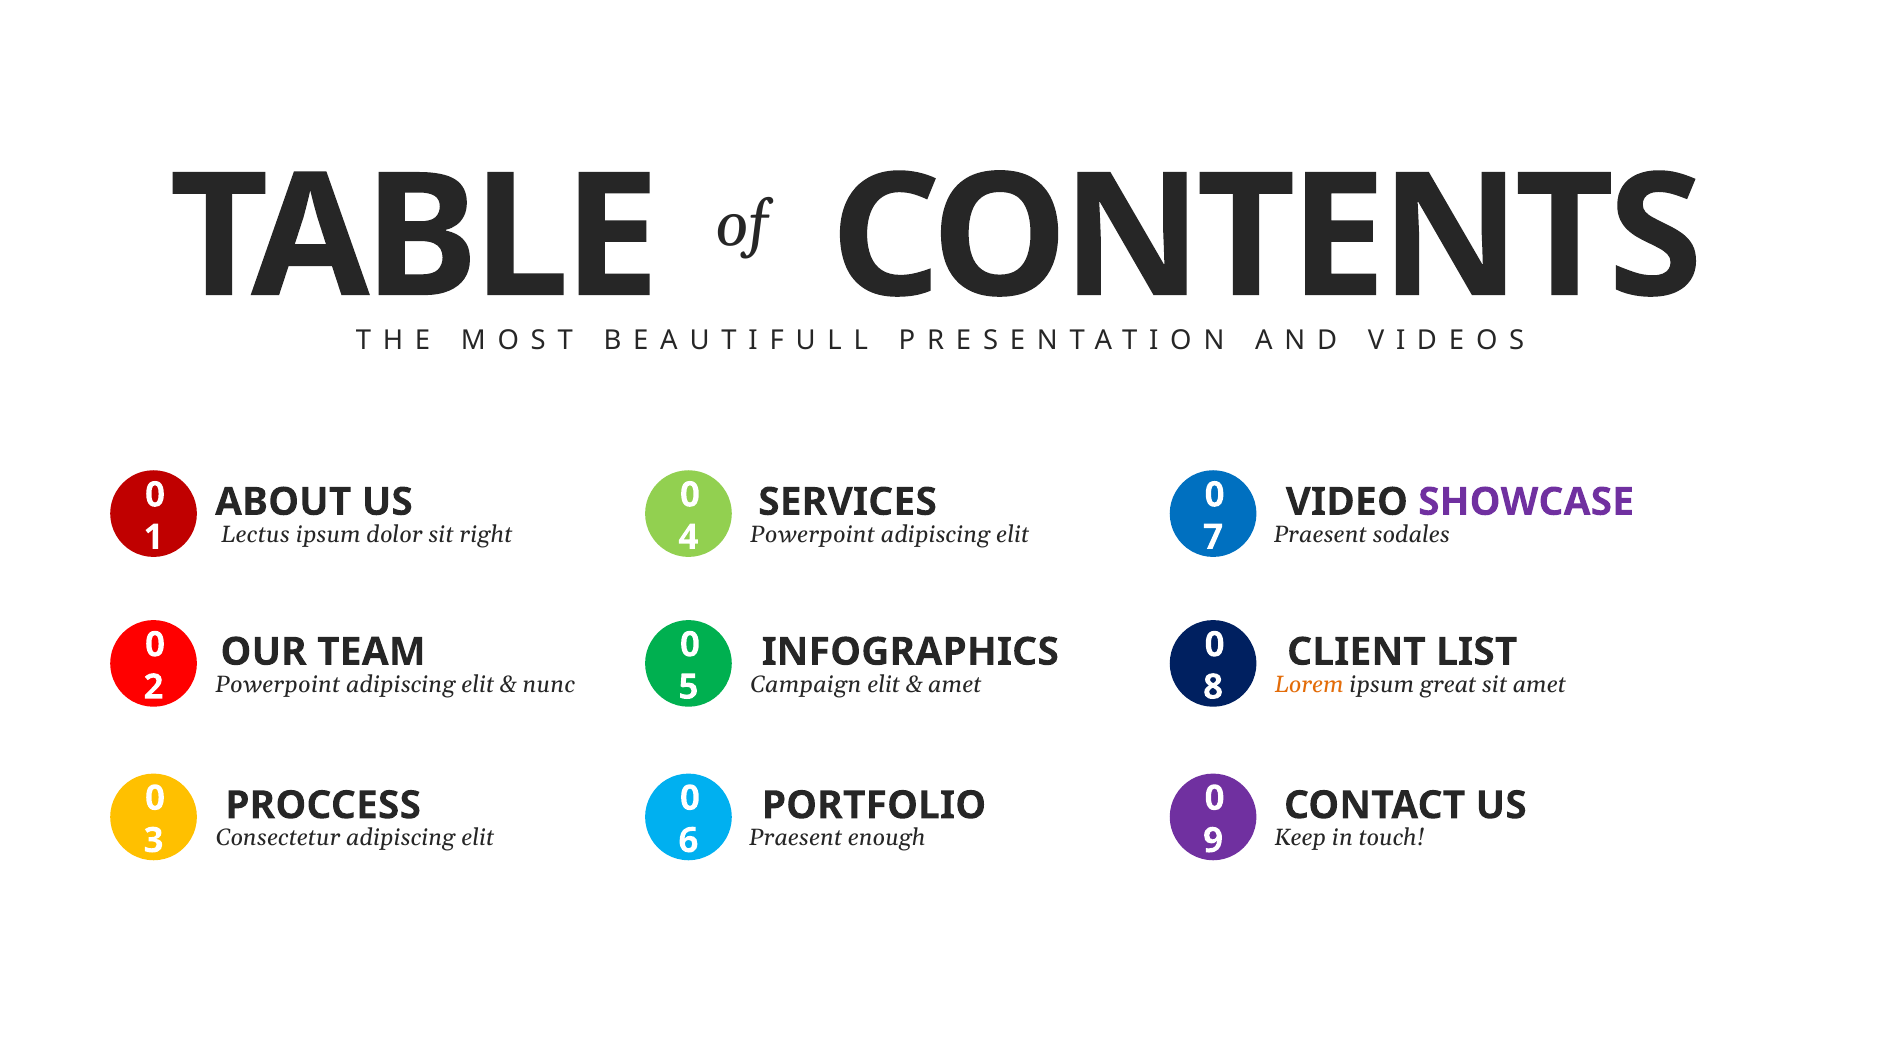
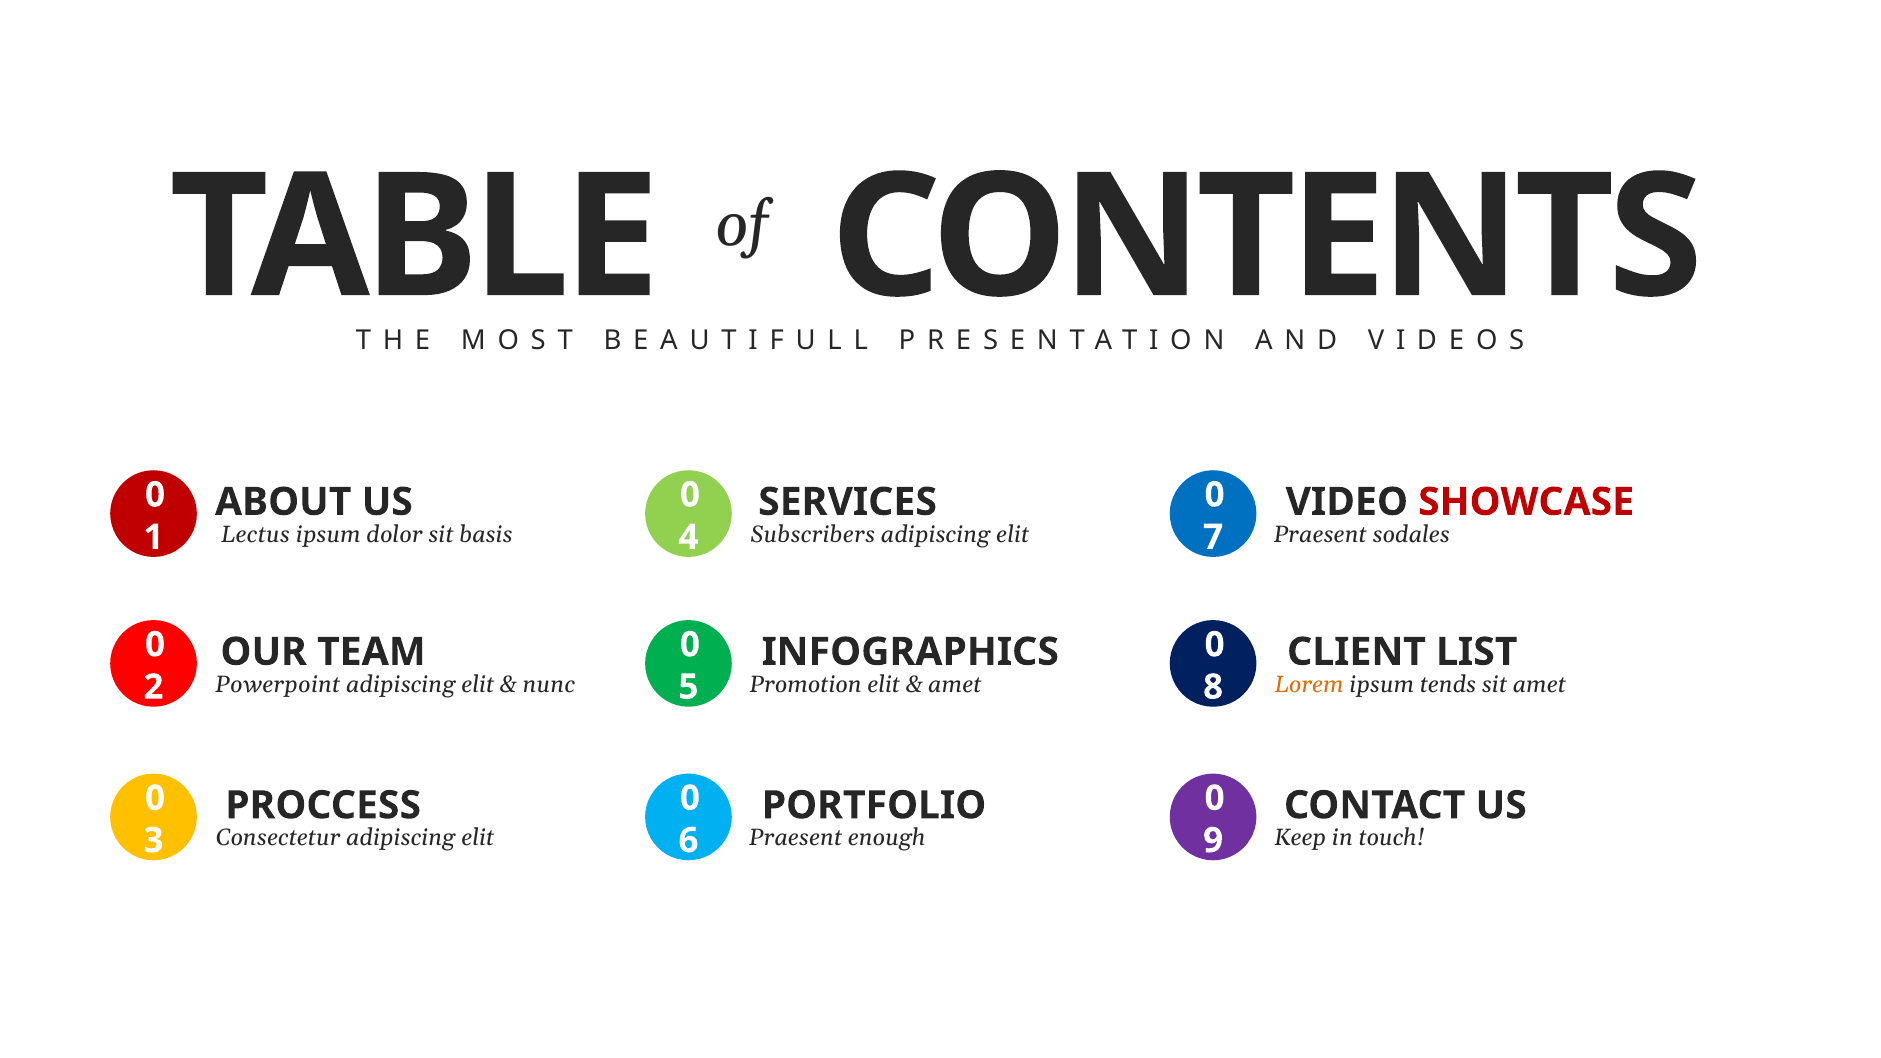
SHOWCASE colour: purple -> red (1526, 502)
right: right -> basis (486, 535)
Powerpoint: Powerpoint -> Subscribers (813, 535)
Campaign: Campaign -> Promotion (806, 684)
great: great -> tends (1448, 684)
